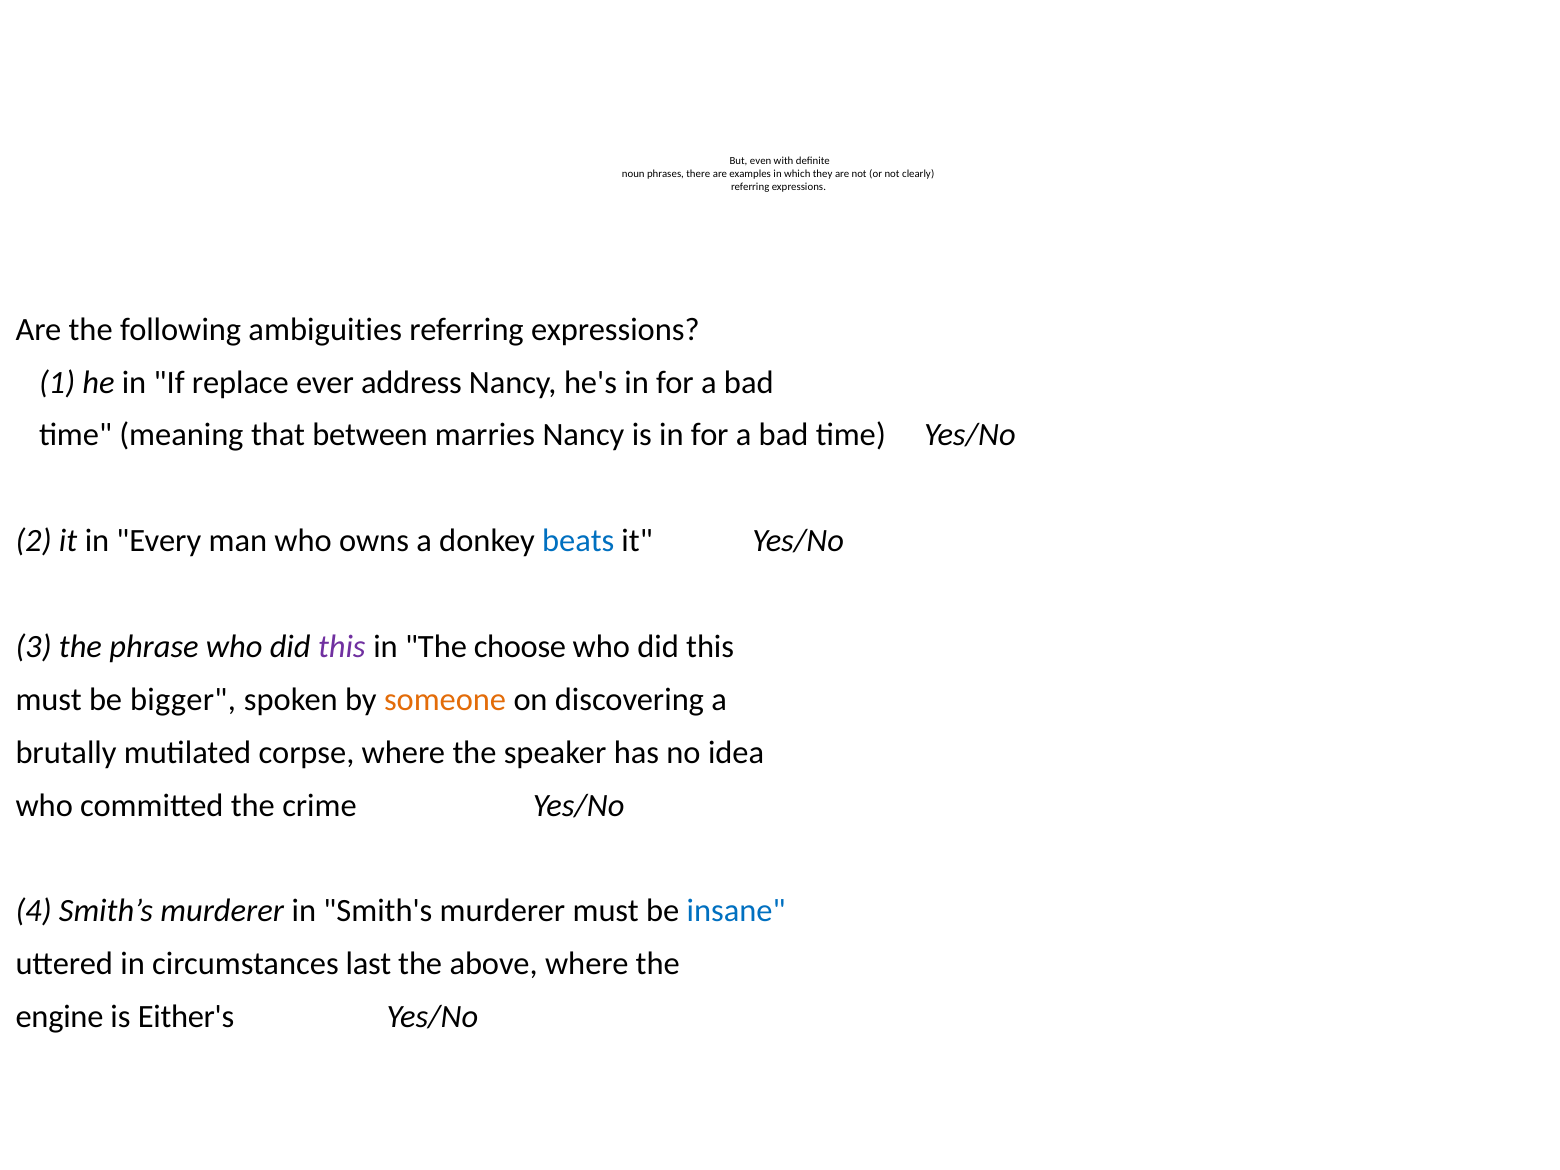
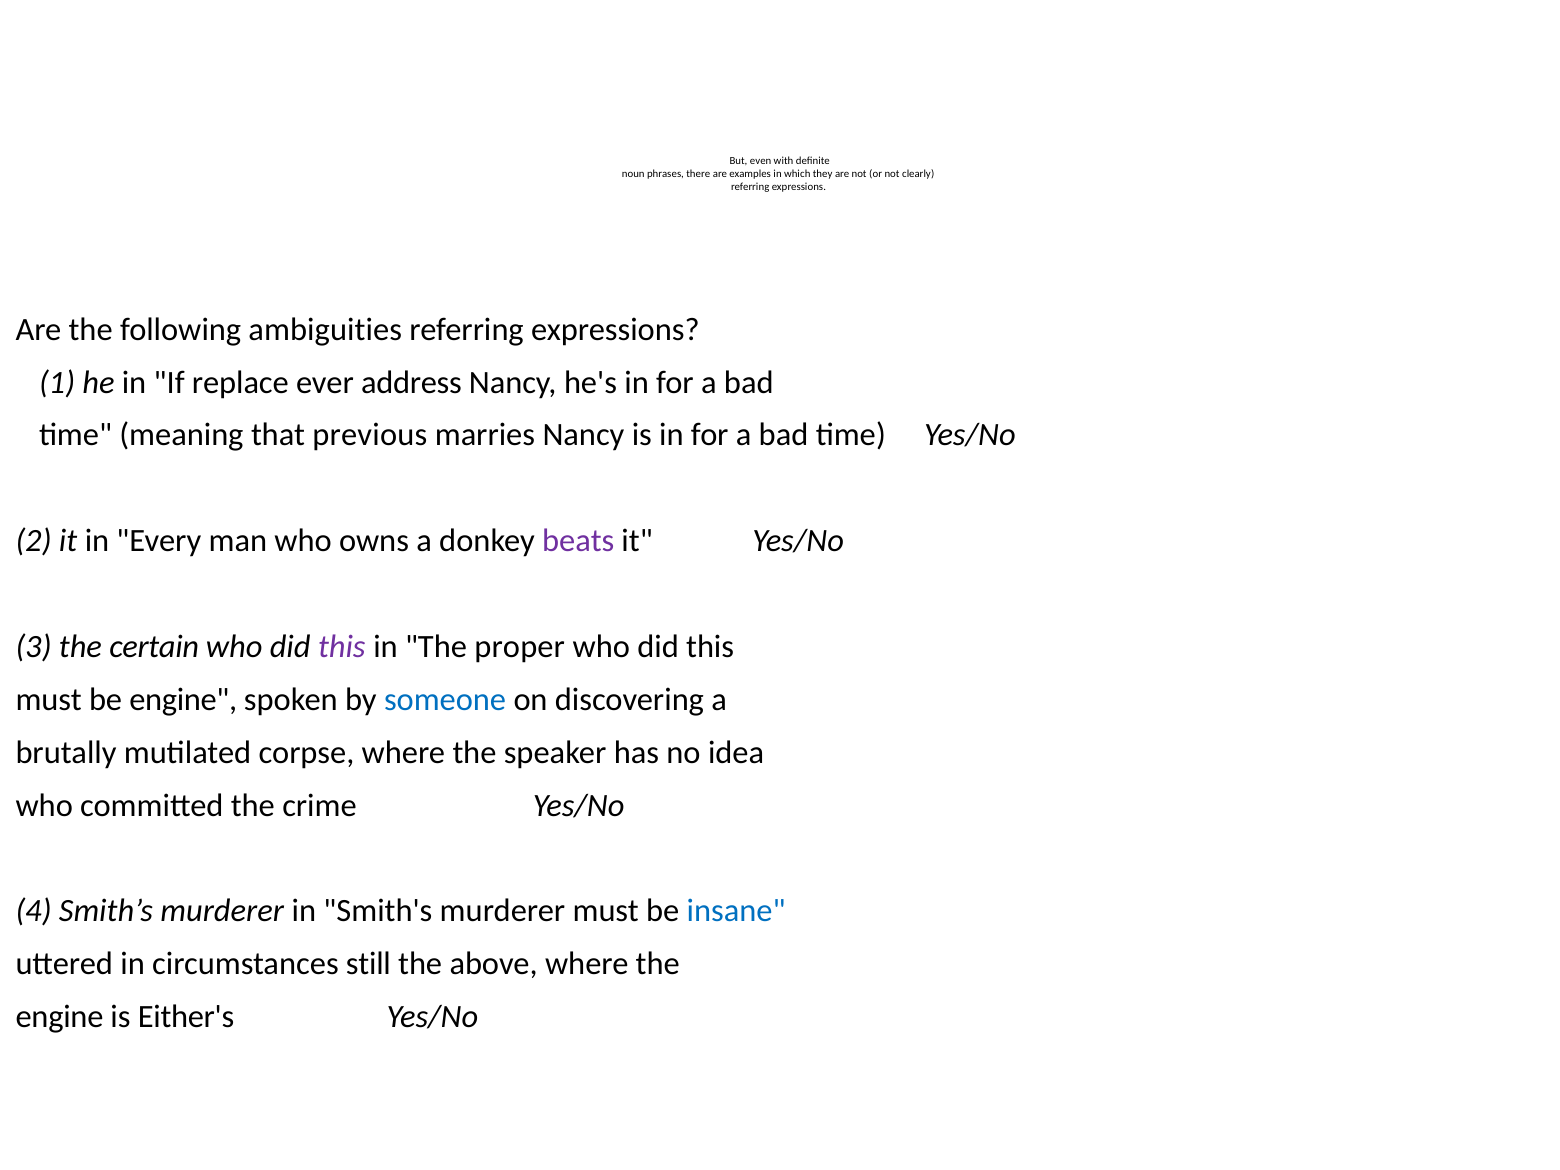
between: between -> previous (370, 435)
beats colour: blue -> purple (578, 541)
phrase: phrase -> certain (154, 647)
choose: choose -> proper (520, 647)
be bigger: bigger -> engine (183, 700)
someone colour: orange -> blue (445, 700)
last: last -> still (368, 964)
